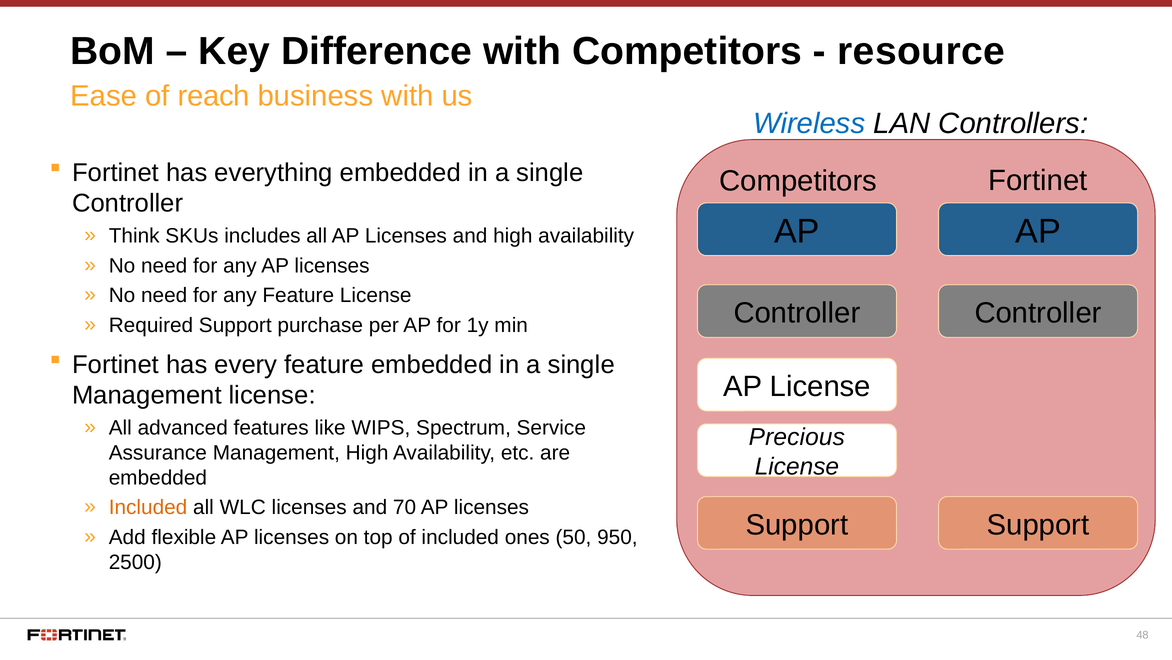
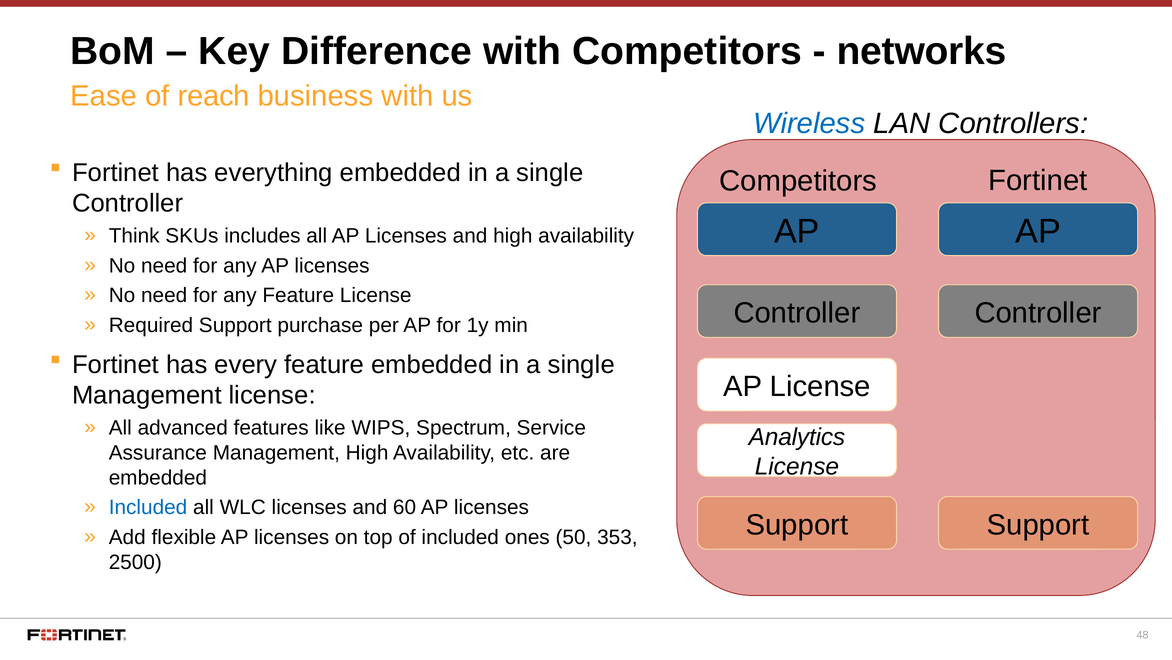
resource: resource -> networks (922, 51)
Precious: Precious -> Analytics (797, 437)
Included colour: orange -> blue (148, 507)
70: 70 -> 60 (405, 507)
950: 950 -> 353 (617, 537)
